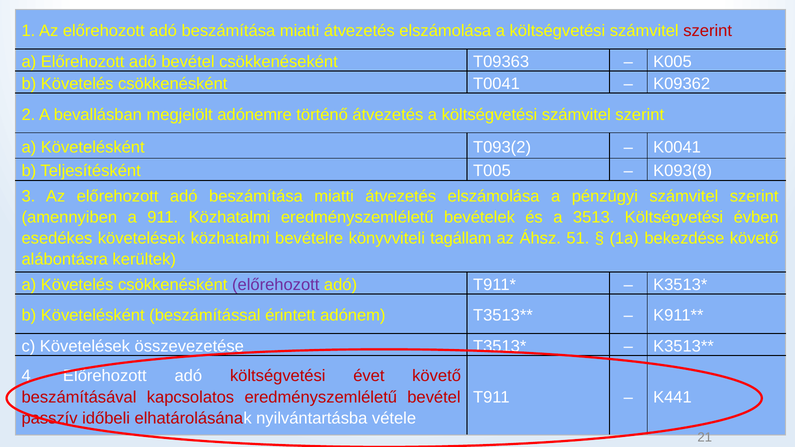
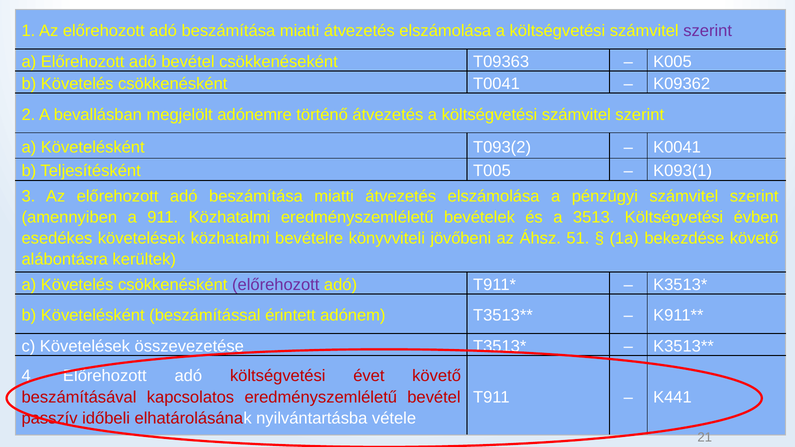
szerint colour: red -> purple (708, 31)
K093(8: K093(8 -> K093(1 (683, 171)
tagállam: tagállam -> jövőbeni (461, 238)
